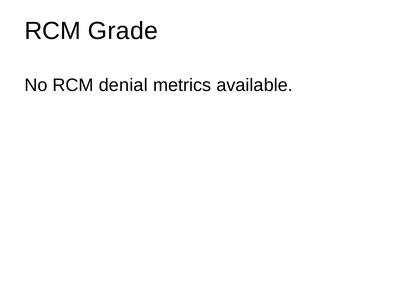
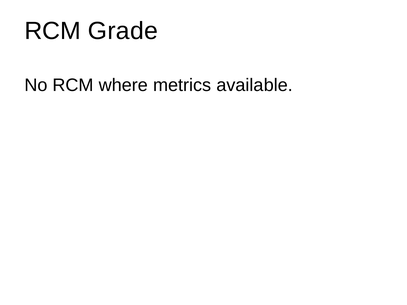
denial: denial -> where (123, 85)
